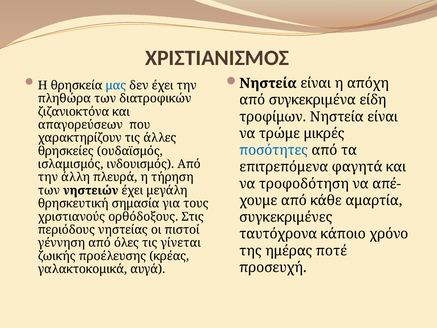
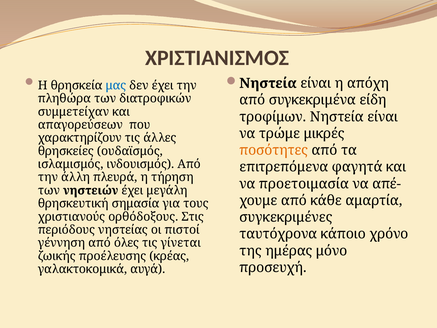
ζιζανιοκτόνα: ζιζανιοκτόνα -> συμμετείχαν (74, 112)
ποσότητες colour: blue -> orange (274, 150)
τροφοδότηση: τροφοδότηση -> προετοιμασία (304, 184)
ποτέ: ποτέ -> μόνο (332, 251)
